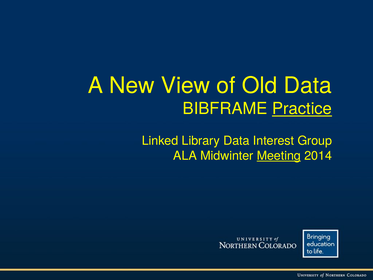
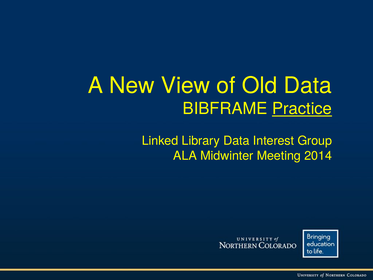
Meeting underline: present -> none (279, 156)
